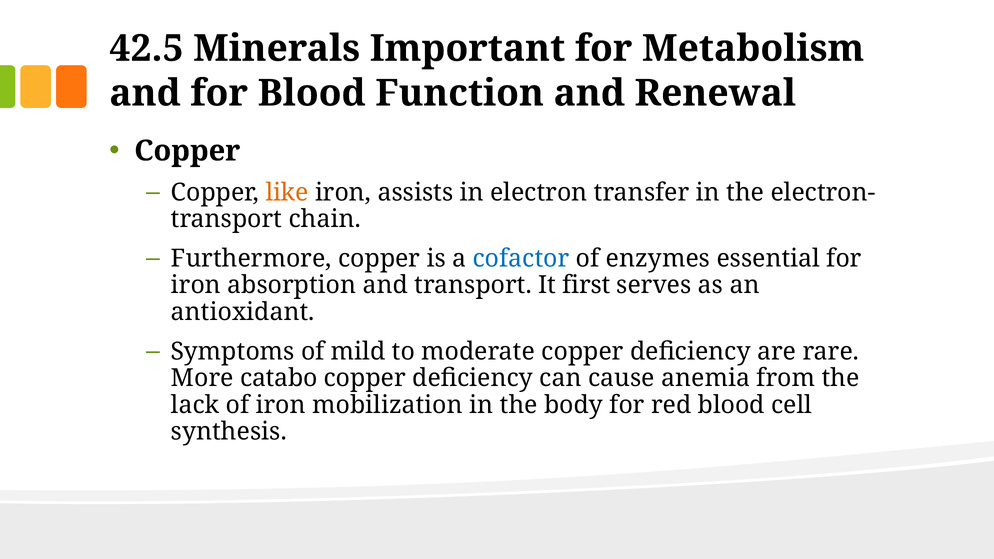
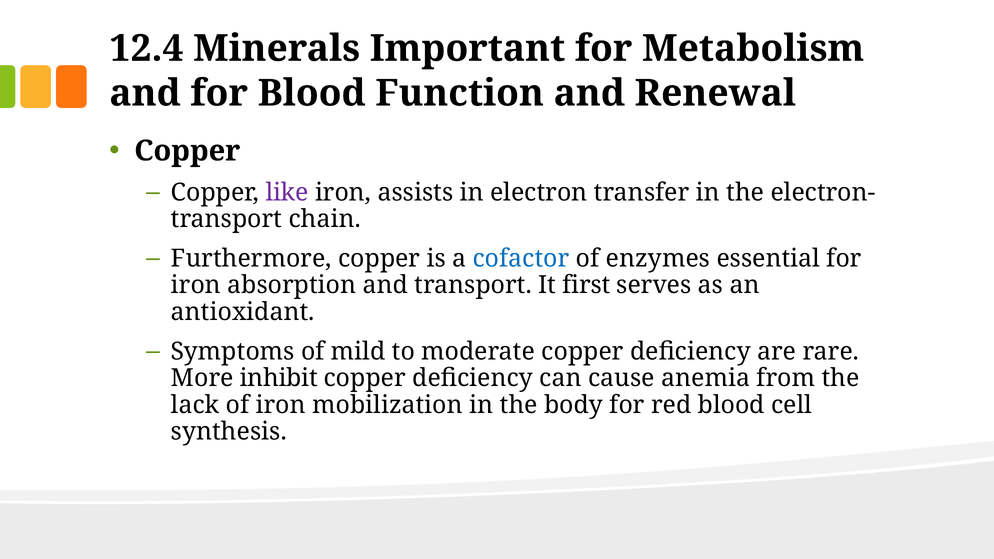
42.5: 42.5 -> 12.4 (146, 49)
like colour: orange -> purple (287, 192)
catabo: catabo -> inhibit (279, 378)
